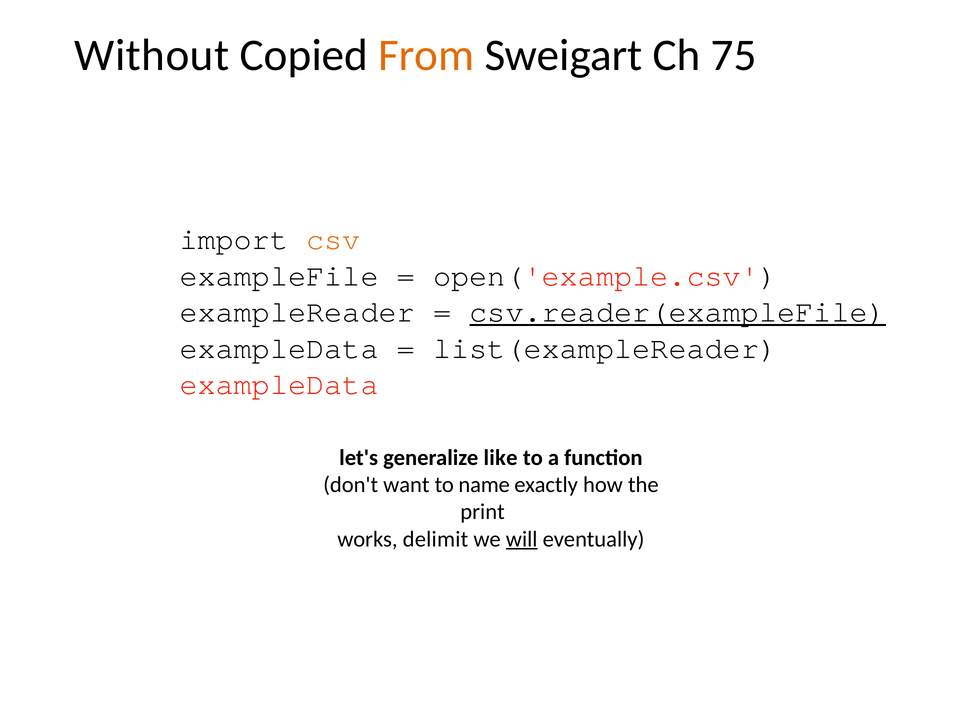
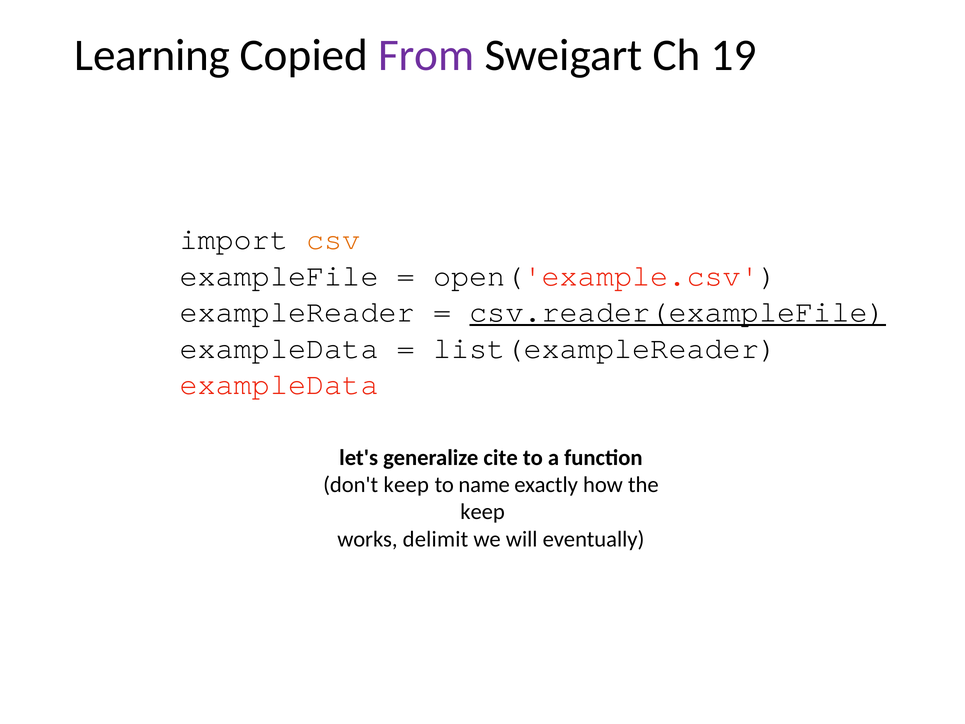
Without: Without -> Learning (152, 55)
From colour: orange -> purple (426, 55)
75: 75 -> 19 (734, 55)
like: like -> cite (501, 458)
don't want: want -> keep (406, 485)
print: print -> keep (483, 512)
will underline: present -> none (522, 539)
